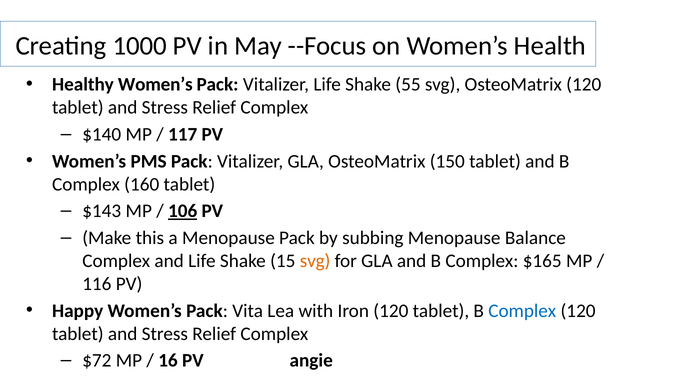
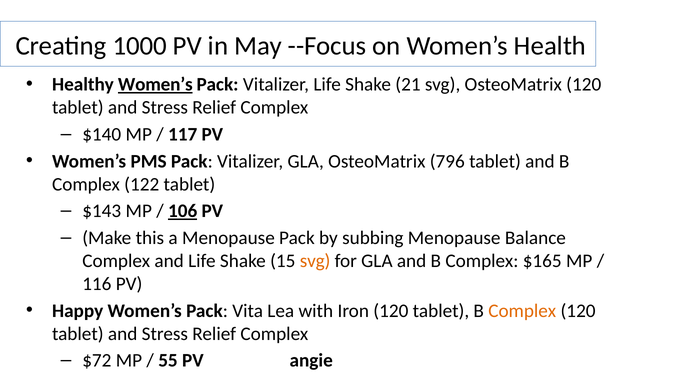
Women’s underline: none -> present (155, 85)
55: 55 -> 21 (408, 85)
150: 150 -> 796 (447, 162)
160: 160 -> 122 (142, 185)
Complex colour: blue -> orange (522, 311)
16: 16 -> 55 (168, 361)
